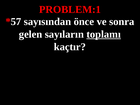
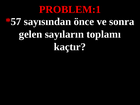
toplamı underline: present -> none (104, 34)
